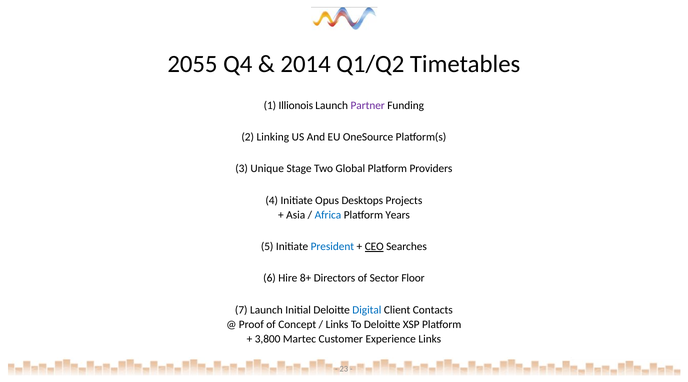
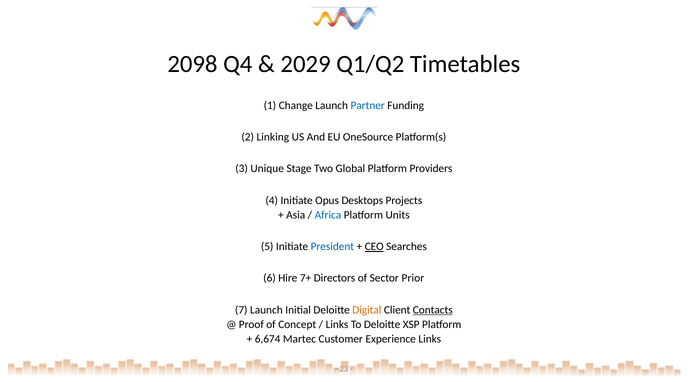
2055: 2055 -> 2098 (192, 64)
2014: 2014 -> 2029 (306, 64)
Illionois: Illionois -> Change (296, 105)
Partner colour: purple -> blue (368, 105)
Years: Years -> Units (398, 215)
8+: 8+ -> 7+ (306, 278)
Floor: Floor -> Prior (413, 278)
Digital colour: blue -> orange (367, 310)
Contacts underline: none -> present (433, 310)
3,800: 3,800 -> 6,674 (268, 339)
